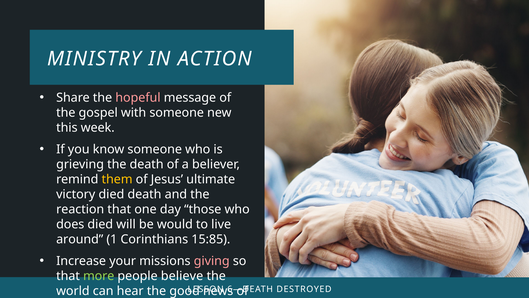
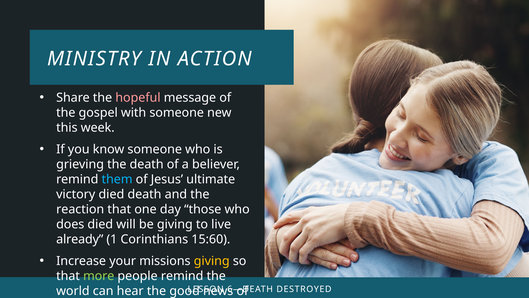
them colour: yellow -> light blue (117, 179)
be would: would -> giving (175, 224)
around: around -> already (80, 239)
15:85: 15:85 -> 15:60 (211, 239)
giving colour: pink -> yellow (212, 261)
people believe: believe -> remind (182, 276)
